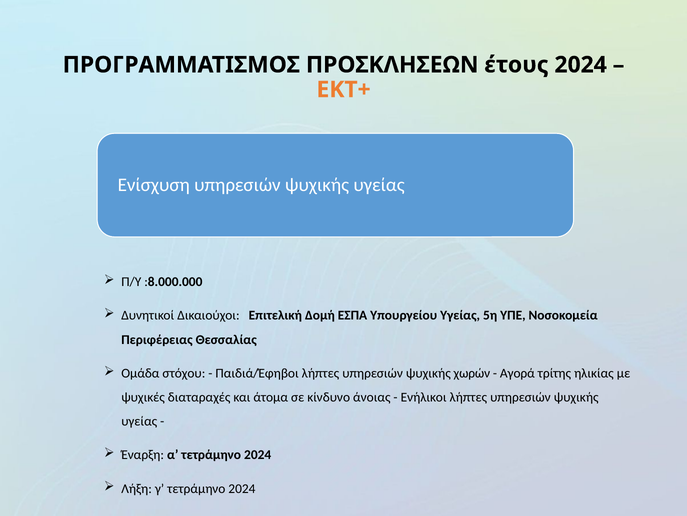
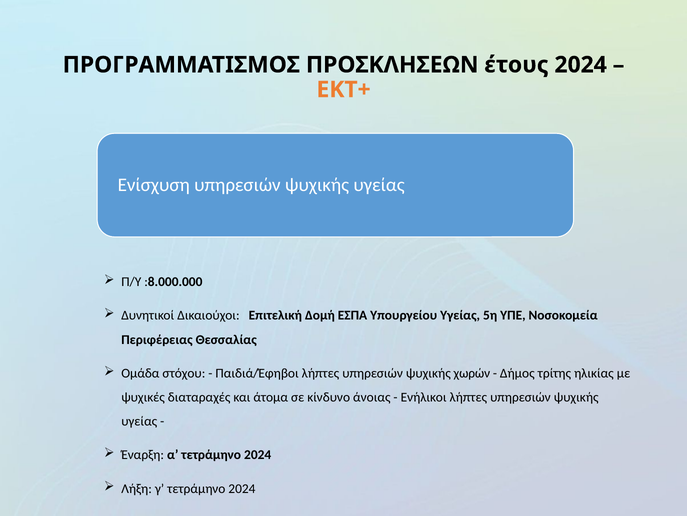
Αγορά: Αγορά -> Δήμος (517, 373)
